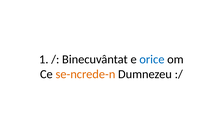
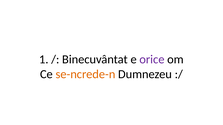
orice colour: blue -> purple (152, 59)
